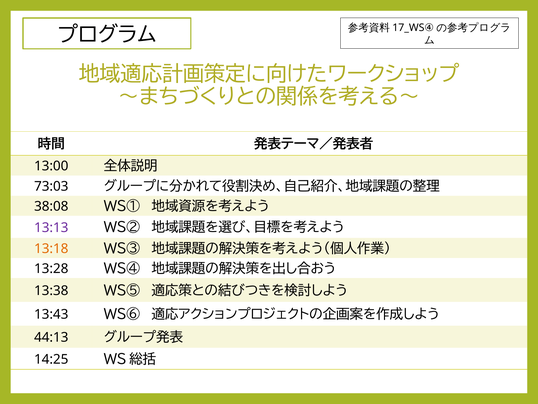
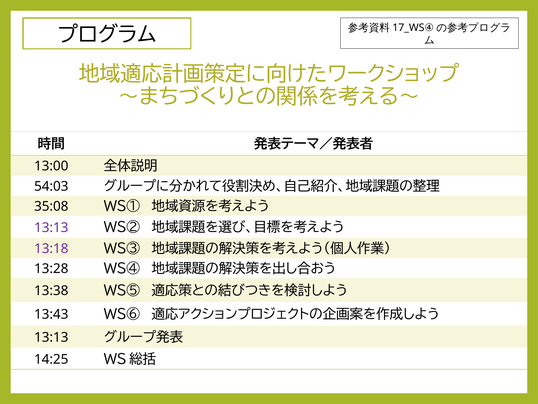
73:03: 73:03 -> 54:03 (51, 186)
38:08: 38:08 -> 35:08 (51, 206)
13:18 colour: orange -> purple (51, 248)
44:13: 44:13 -> 13:13 (51, 337)
